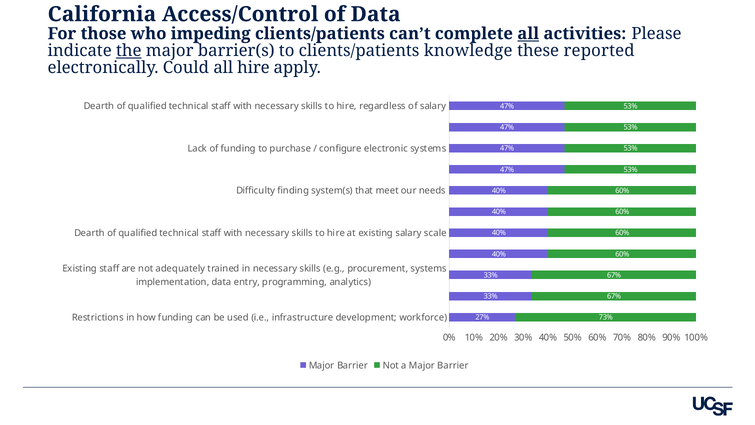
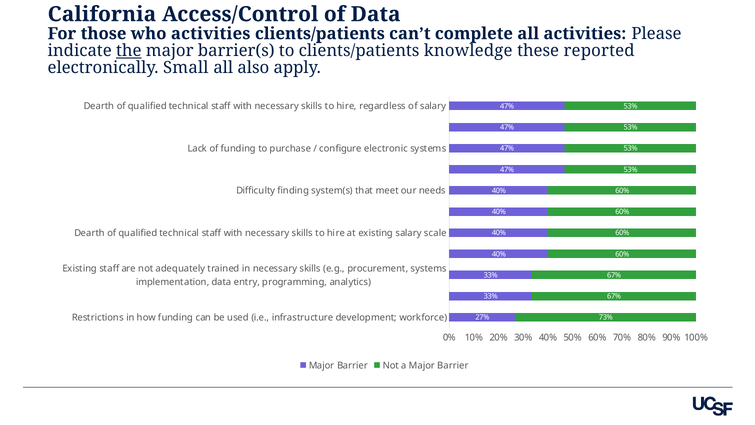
who impeding: impeding -> activities (211, 34)
all underline: present -> none (528, 34)
Could: Could -> Small (186, 68)
all hire: hire -> also (253, 68)
